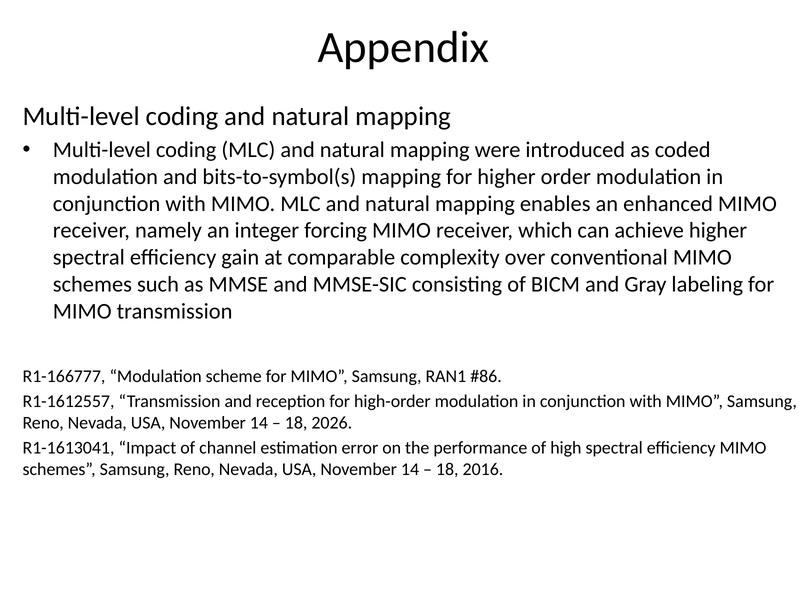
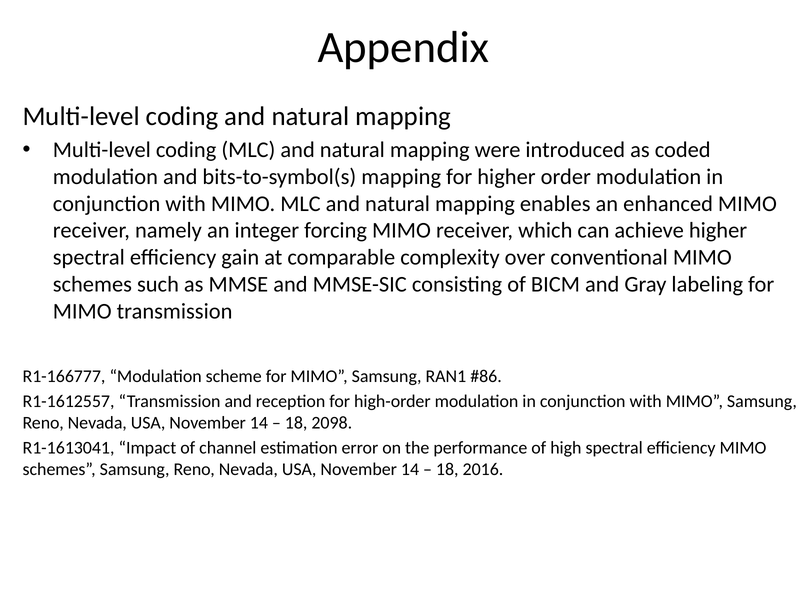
2026: 2026 -> 2098 (332, 423)
